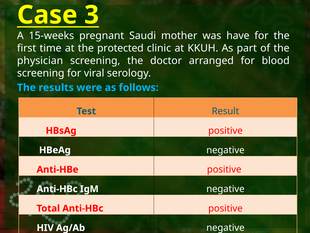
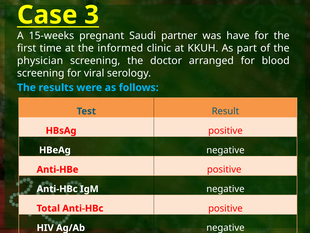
mother: mother -> partner (179, 36)
protected: protected -> informed (120, 48)
